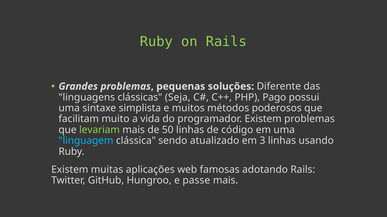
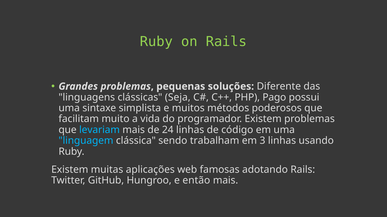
levariam colour: light green -> light blue (100, 130)
50: 50 -> 24 (168, 130)
atualizado: atualizado -> trabalham (215, 141)
passe: passe -> então (196, 181)
